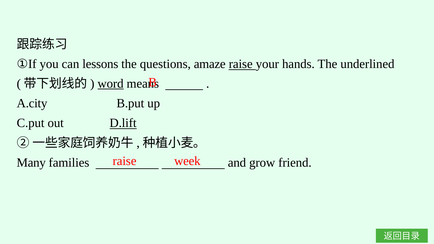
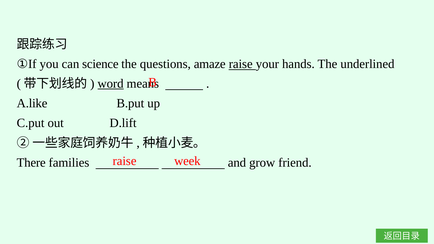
lessons: lessons -> science (100, 64)
A.city: A.city -> A.like (32, 103)
D.lift underline: present -> none (123, 123)
Many: Many -> There (31, 163)
